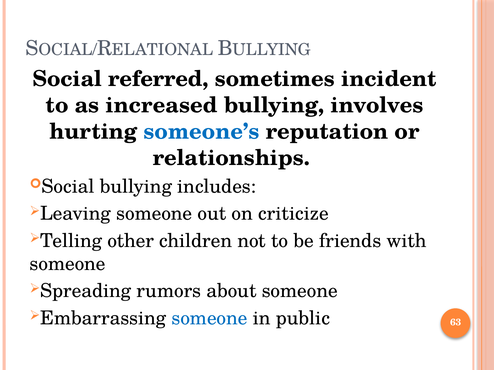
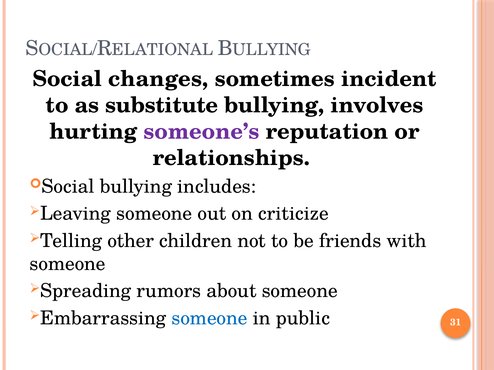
referred: referred -> changes (158, 79)
increased: increased -> substitute (162, 105)
someone’s colour: blue -> purple (202, 132)
63: 63 -> 31 (456, 323)
